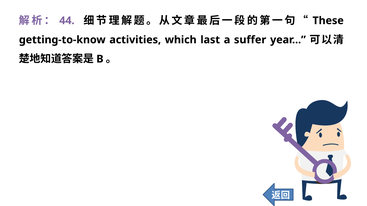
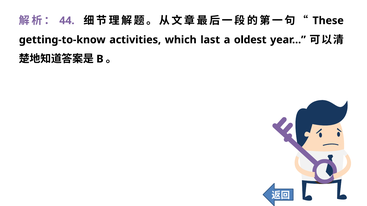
suffer: suffer -> oldest (250, 40)
